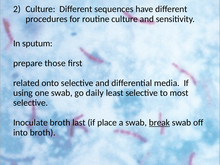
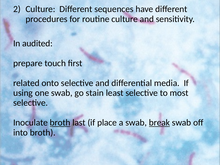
sputum: sputum -> audited (37, 43)
those: those -> touch (55, 63)
daily: daily -> stain (95, 93)
broth underline: none -> present (60, 123)
